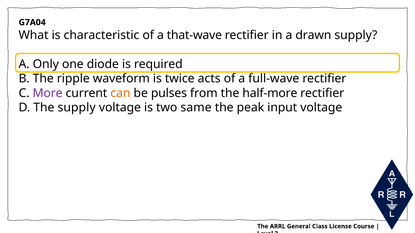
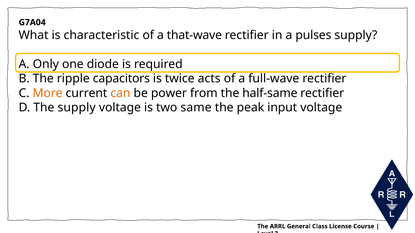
drawn: drawn -> pulses (313, 35)
waveform: waveform -> capacitors (121, 79)
More colour: purple -> orange (48, 93)
pulses: pulses -> power (169, 93)
half-more: half-more -> half-same (270, 93)
